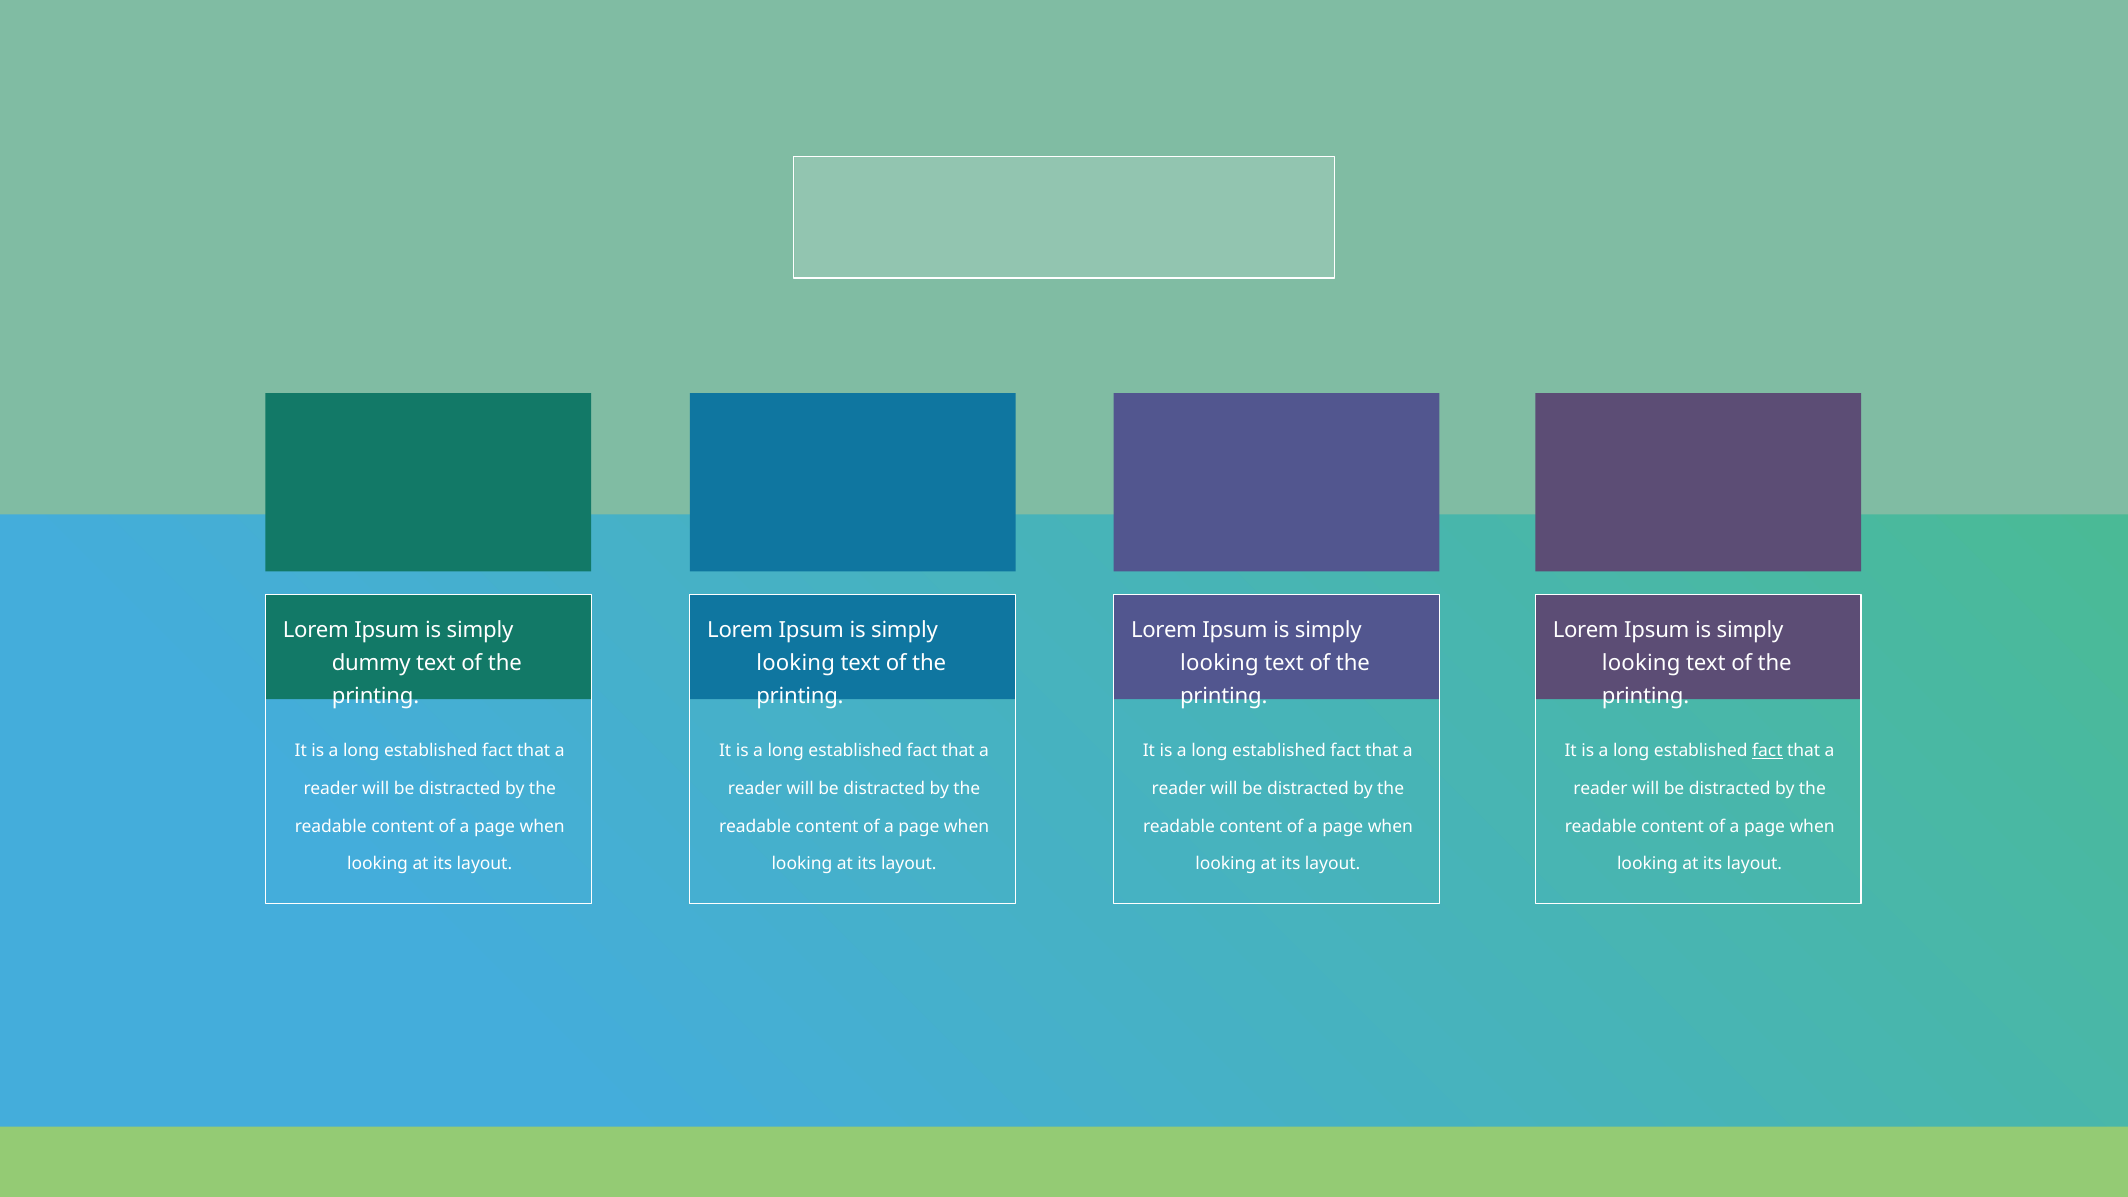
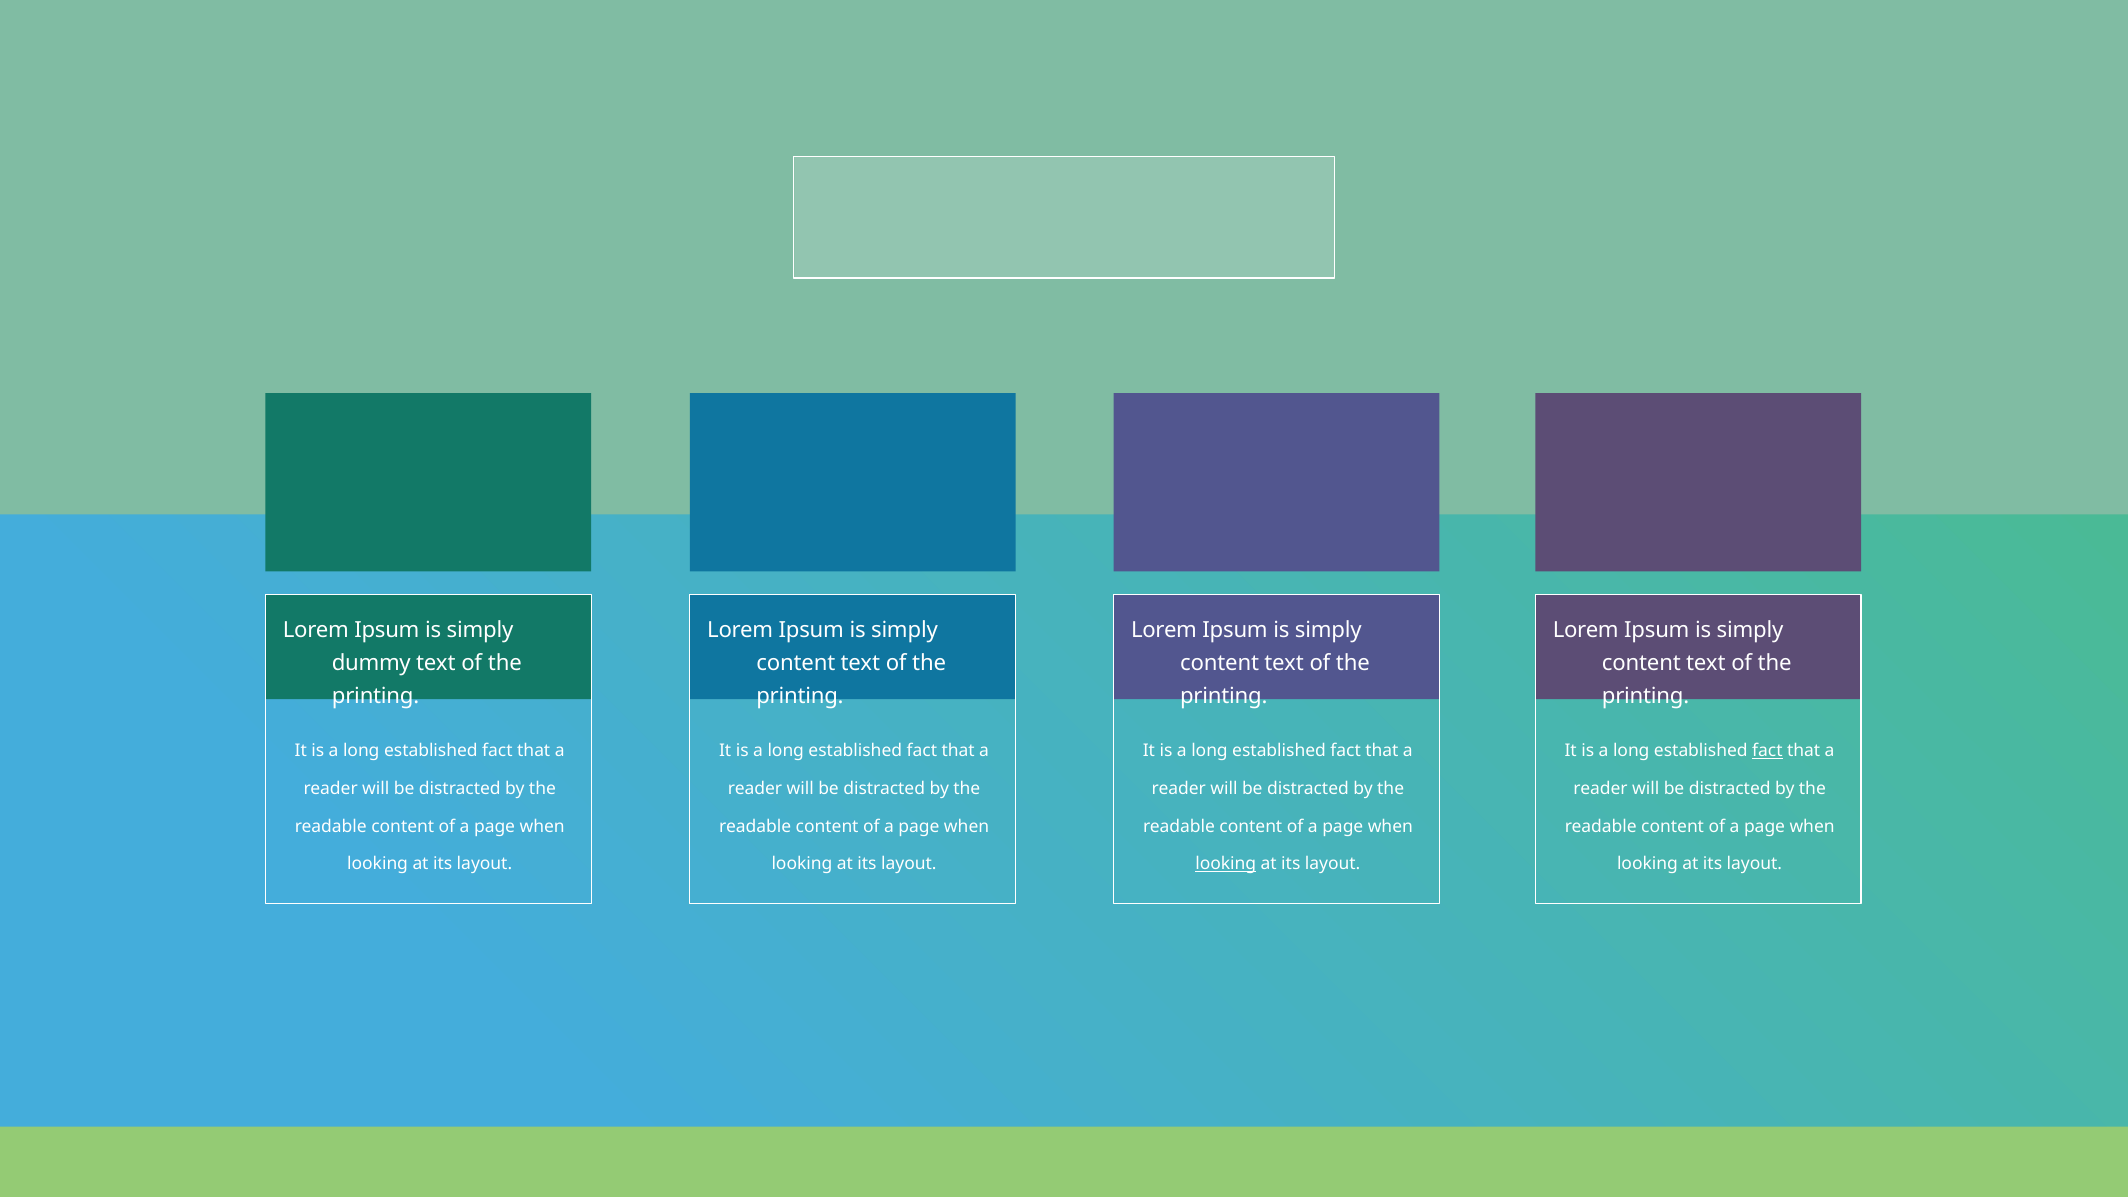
looking: looking -> content (796, 664)
looking: looking -> content (1220, 664)
looking: looking -> content (1641, 664)
looking underline: none -> present (1226, 864)
